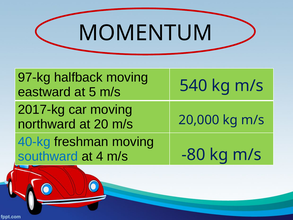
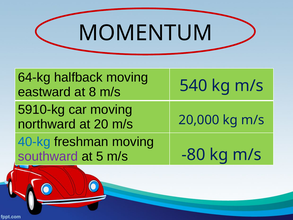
97-kg: 97-kg -> 64-kg (34, 77)
5: 5 -> 8 (92, 92)
2017-kg: 2017-kg -> 5910-kg (41, 109)
southward colour: blue -> purple (48, 156)
4: 4 -> 5 (100, 156)
